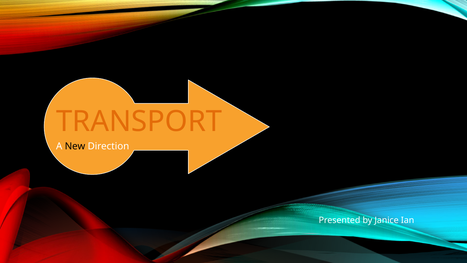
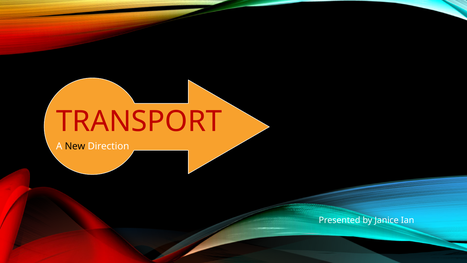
TRANSPORT colour: orange -> red (139, 121)
